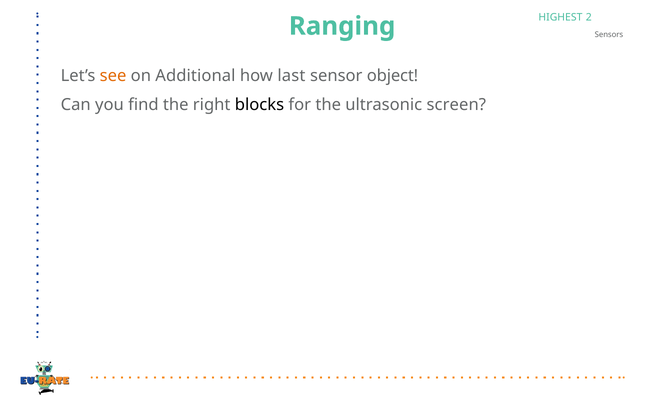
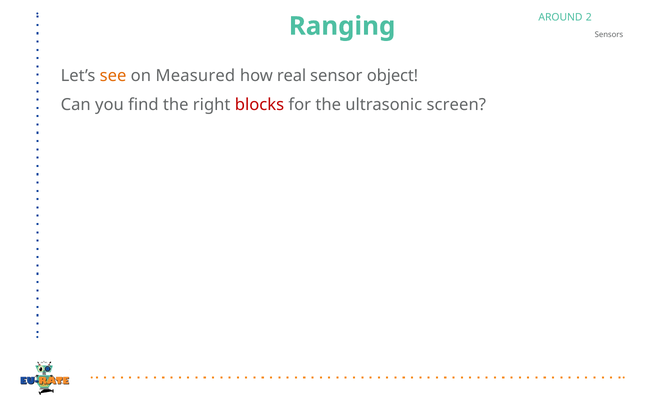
HIGHEST: HIGHEST -> AROUND (560, 18)
Additional: Additional -> Measured (195, 76)
last: last -> real (292, 76)
blocks colour: black -> red (259, 105)
